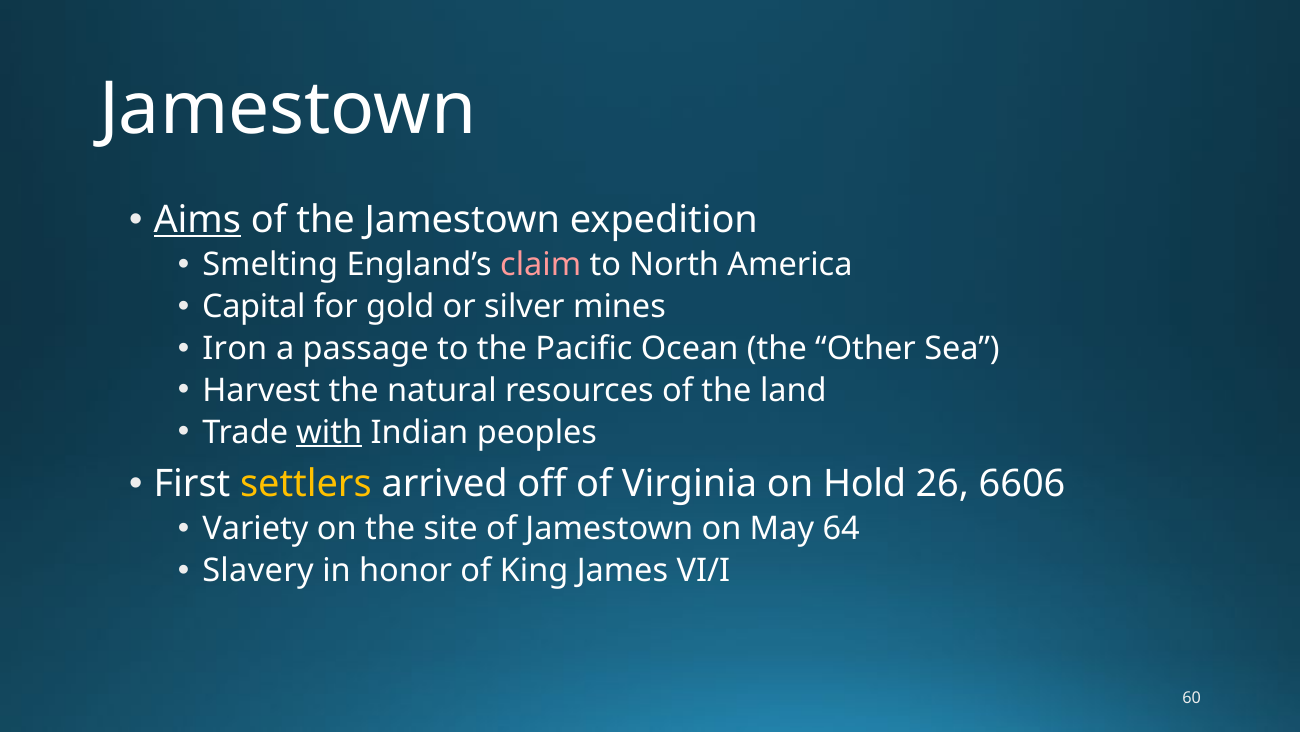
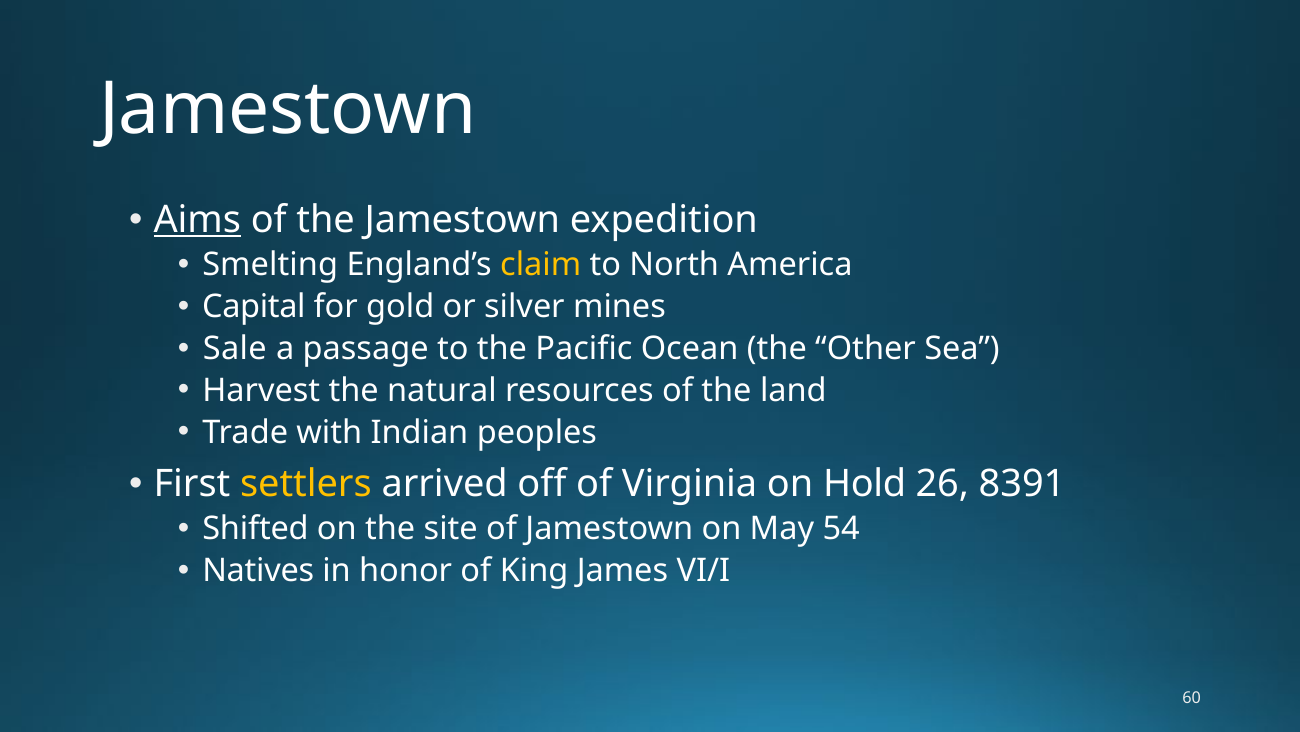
claim colour: pink -> yellow (541, 265)
Iron: Iron -> Sale (235, 348)
with underline: present -> none (329, 432)
6606: 6606 -> 8391 (1022, 484)
Variety: Variety -> Shifted (255, 528)
64: 64 -> 54 (841, 528)
Slavery: Slavery -> Natives (258, 570)
